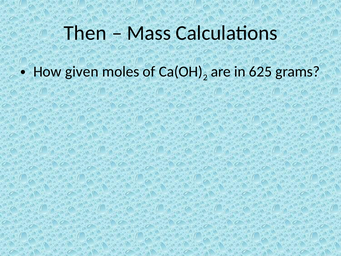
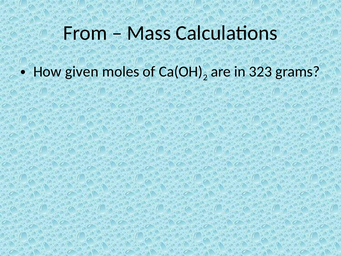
Then: Then -> From (85, 33)
625: 625 -> 323 (260, 72)
